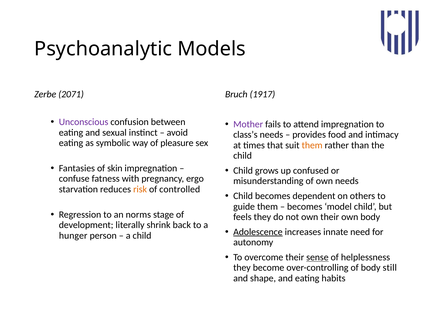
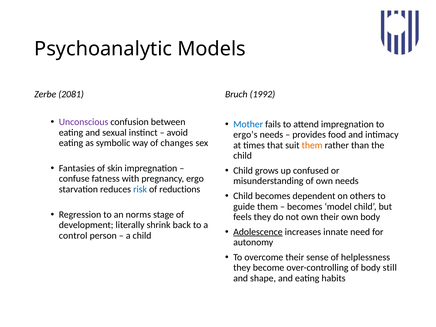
2071: 2071 -> 2081 (71, 94)
1917: 1917 -> 1992 (262, 94)
Mother colour: purple -> blue (248, 124)
class’s: class’s -> ergo’s (245, 135)
pleasure: pleasure -> changes (177, 143)
risk colour: orange -> blue (140, 189)
controlled: controlled -> reductions (180, 189)
hunger: hunger -> control (73, 236)
sense underline: present -> none (317, 257)
